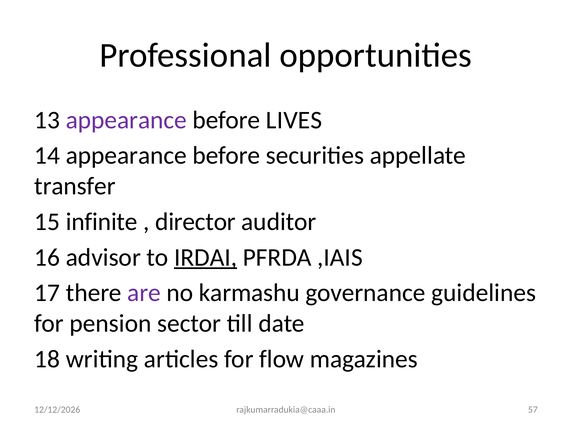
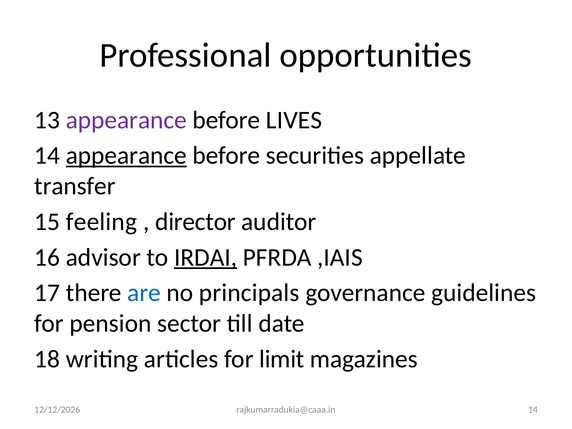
appearance underline: none -> present (126, 156)
infinite: infinite -> feeling (102, 222)
are colour: purple -> blue (144, 293)
karmashu: karmashu -> principals (249, 293)
flow: flow -> limit (282, 359)
rajkumarradukia@caaa.in 57: 57 -> 14 (533, 410)
